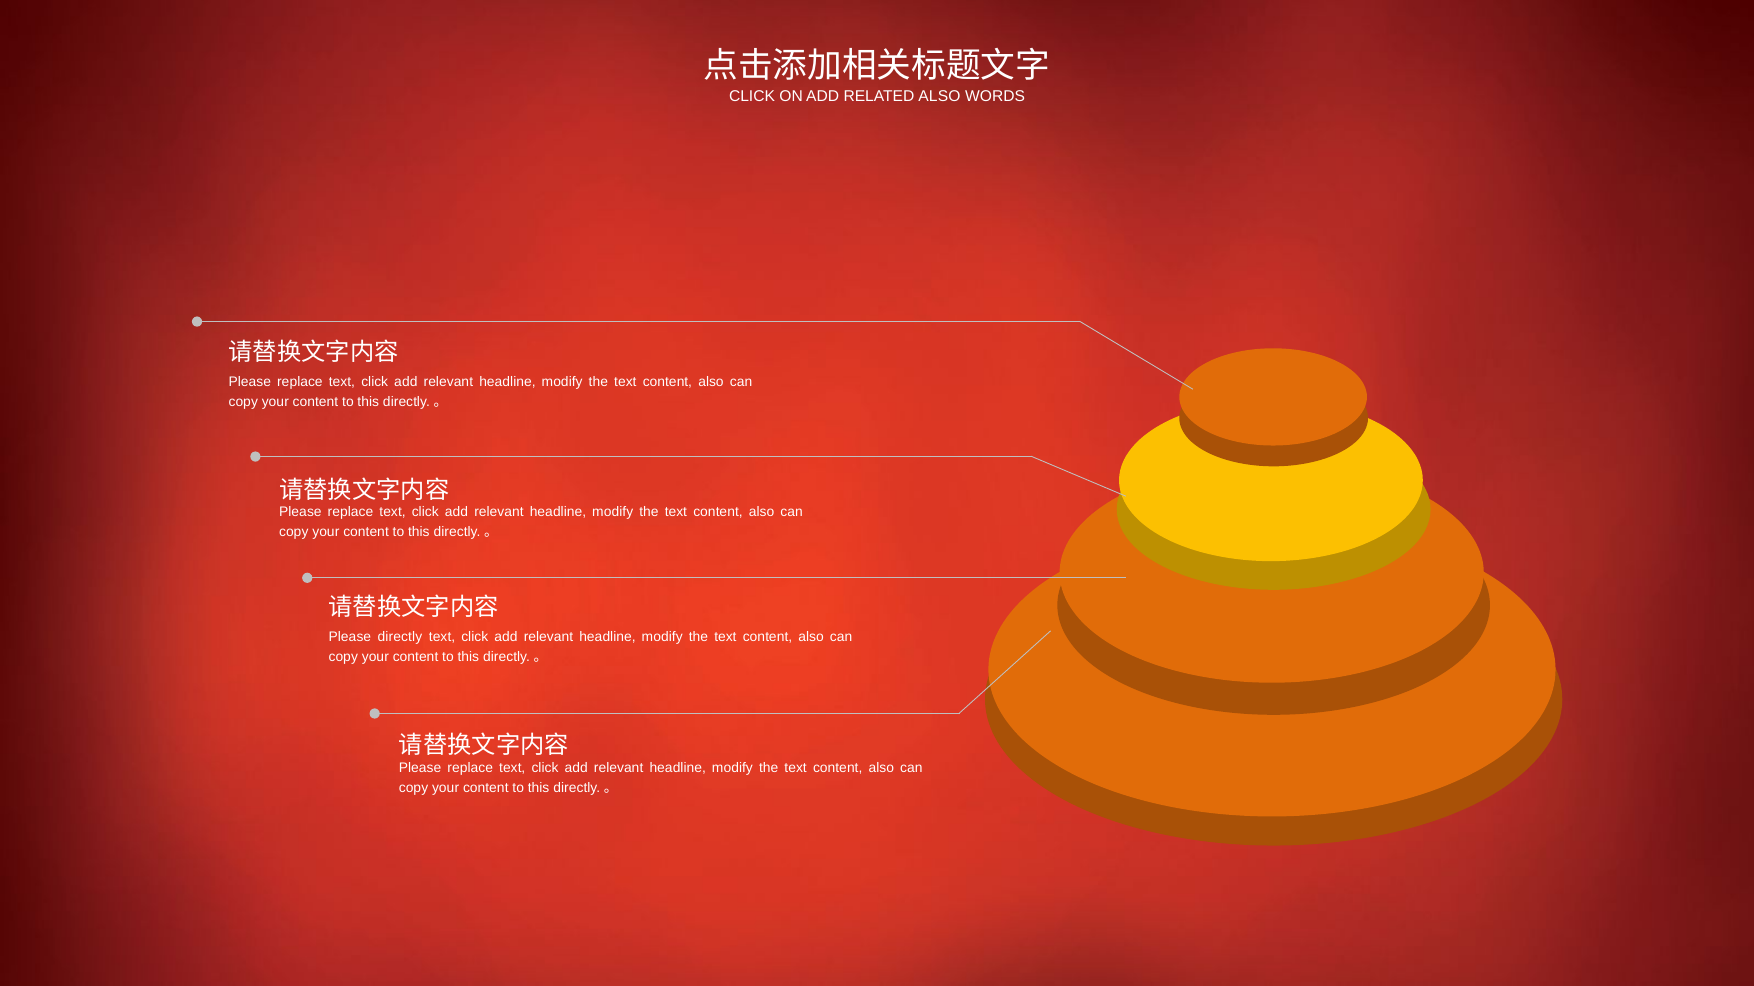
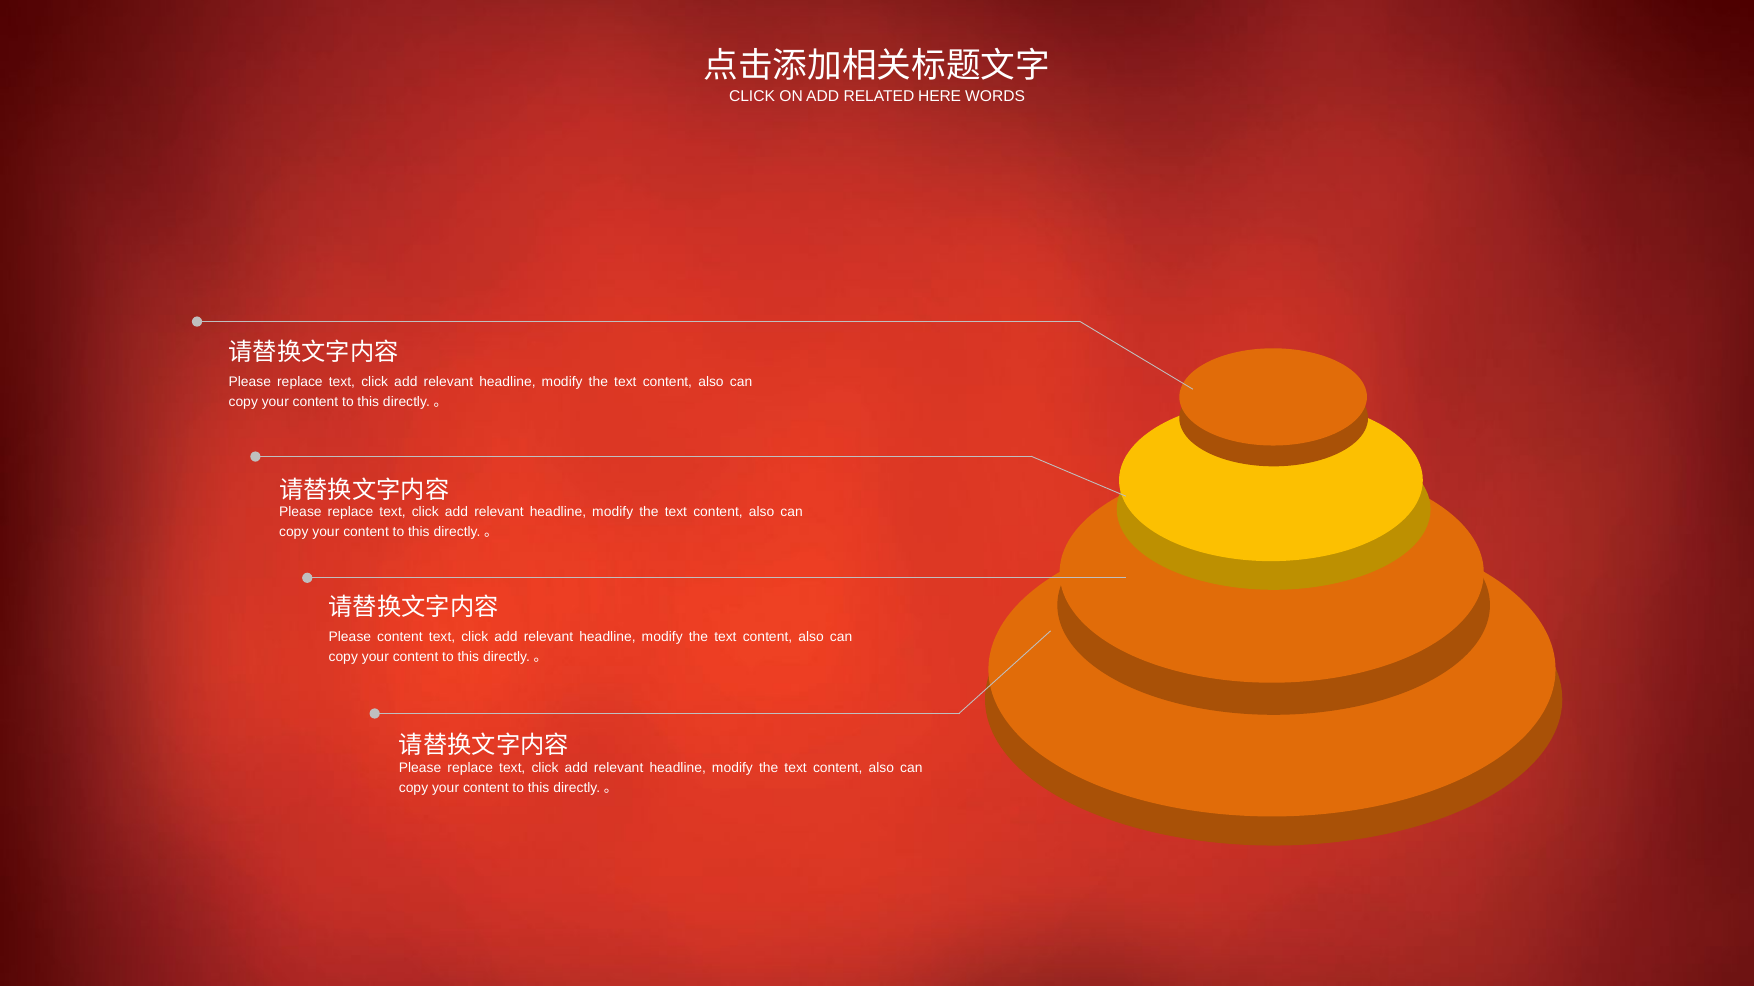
RELATED ALSO: ALSO -> HERE (940, 97)
Please directly: directly -> content (400, 637)
